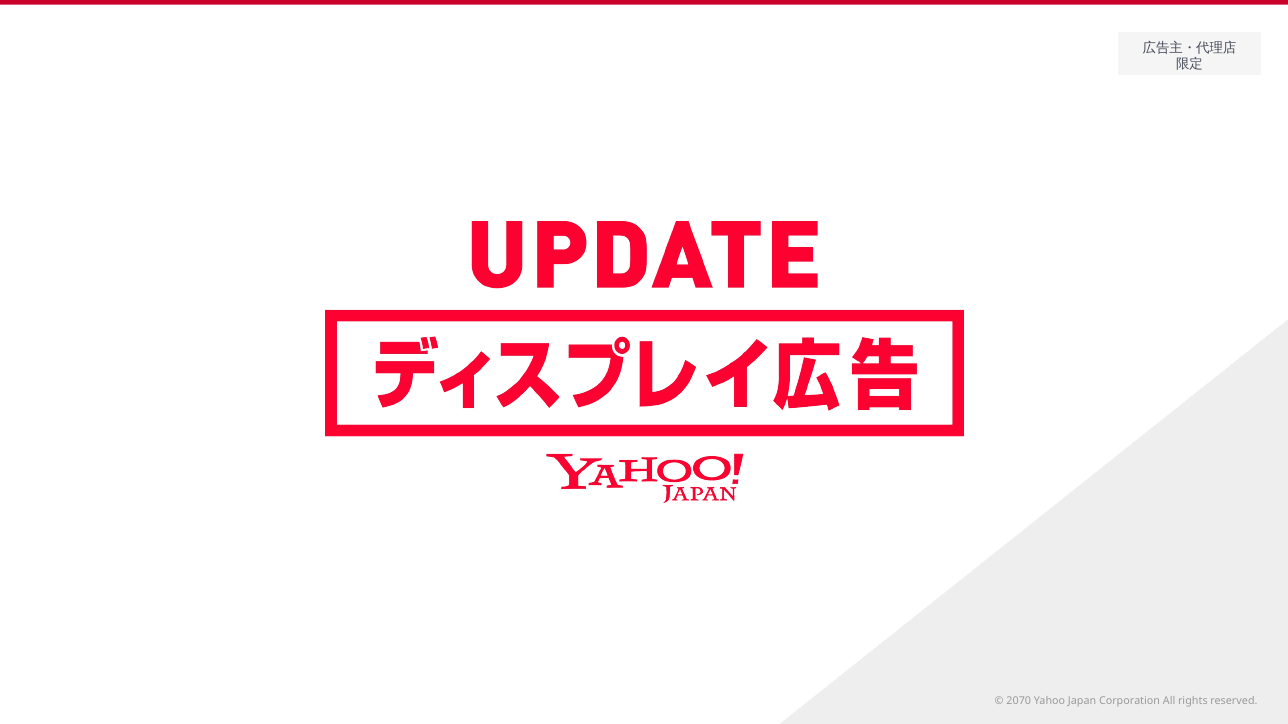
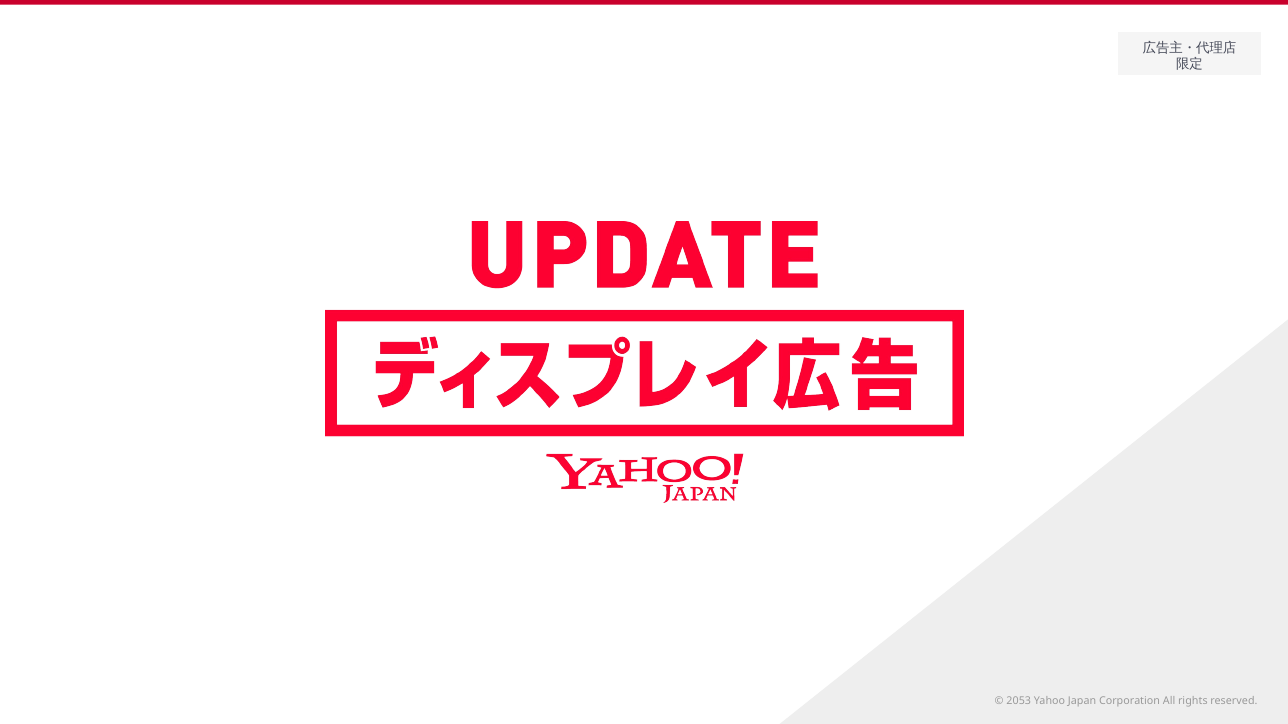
2070: 2070 -> 2053 (1019, 701)
